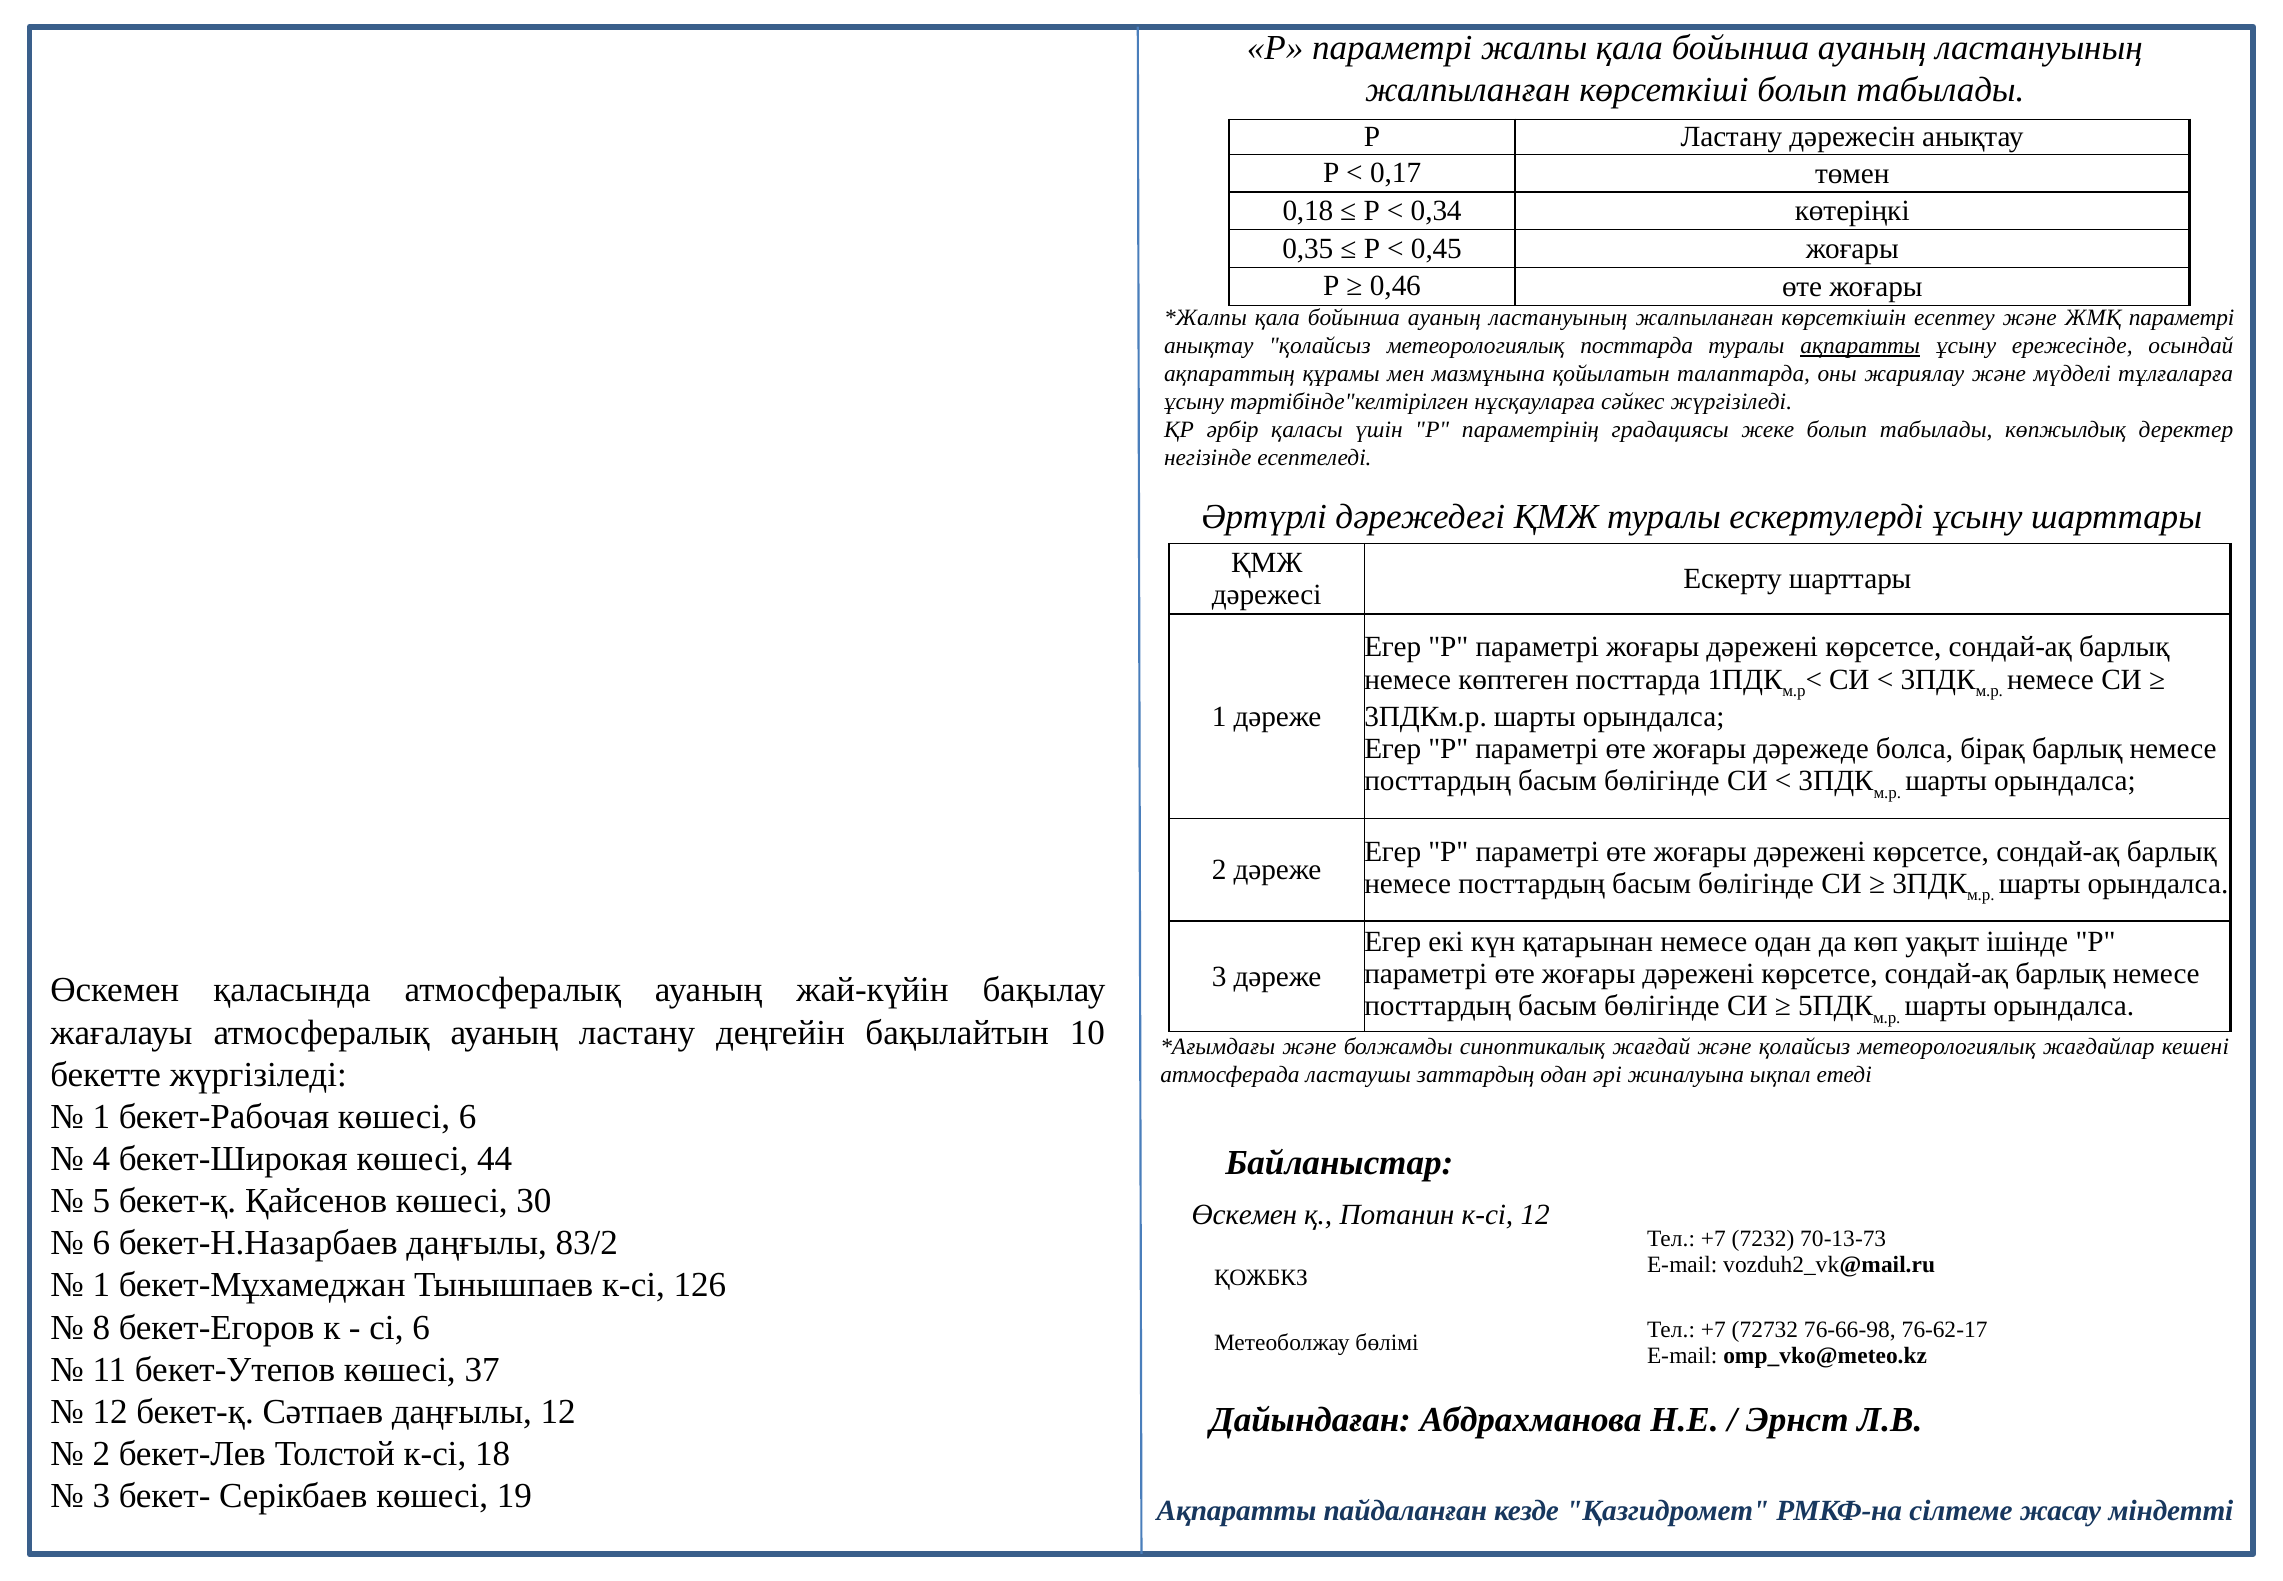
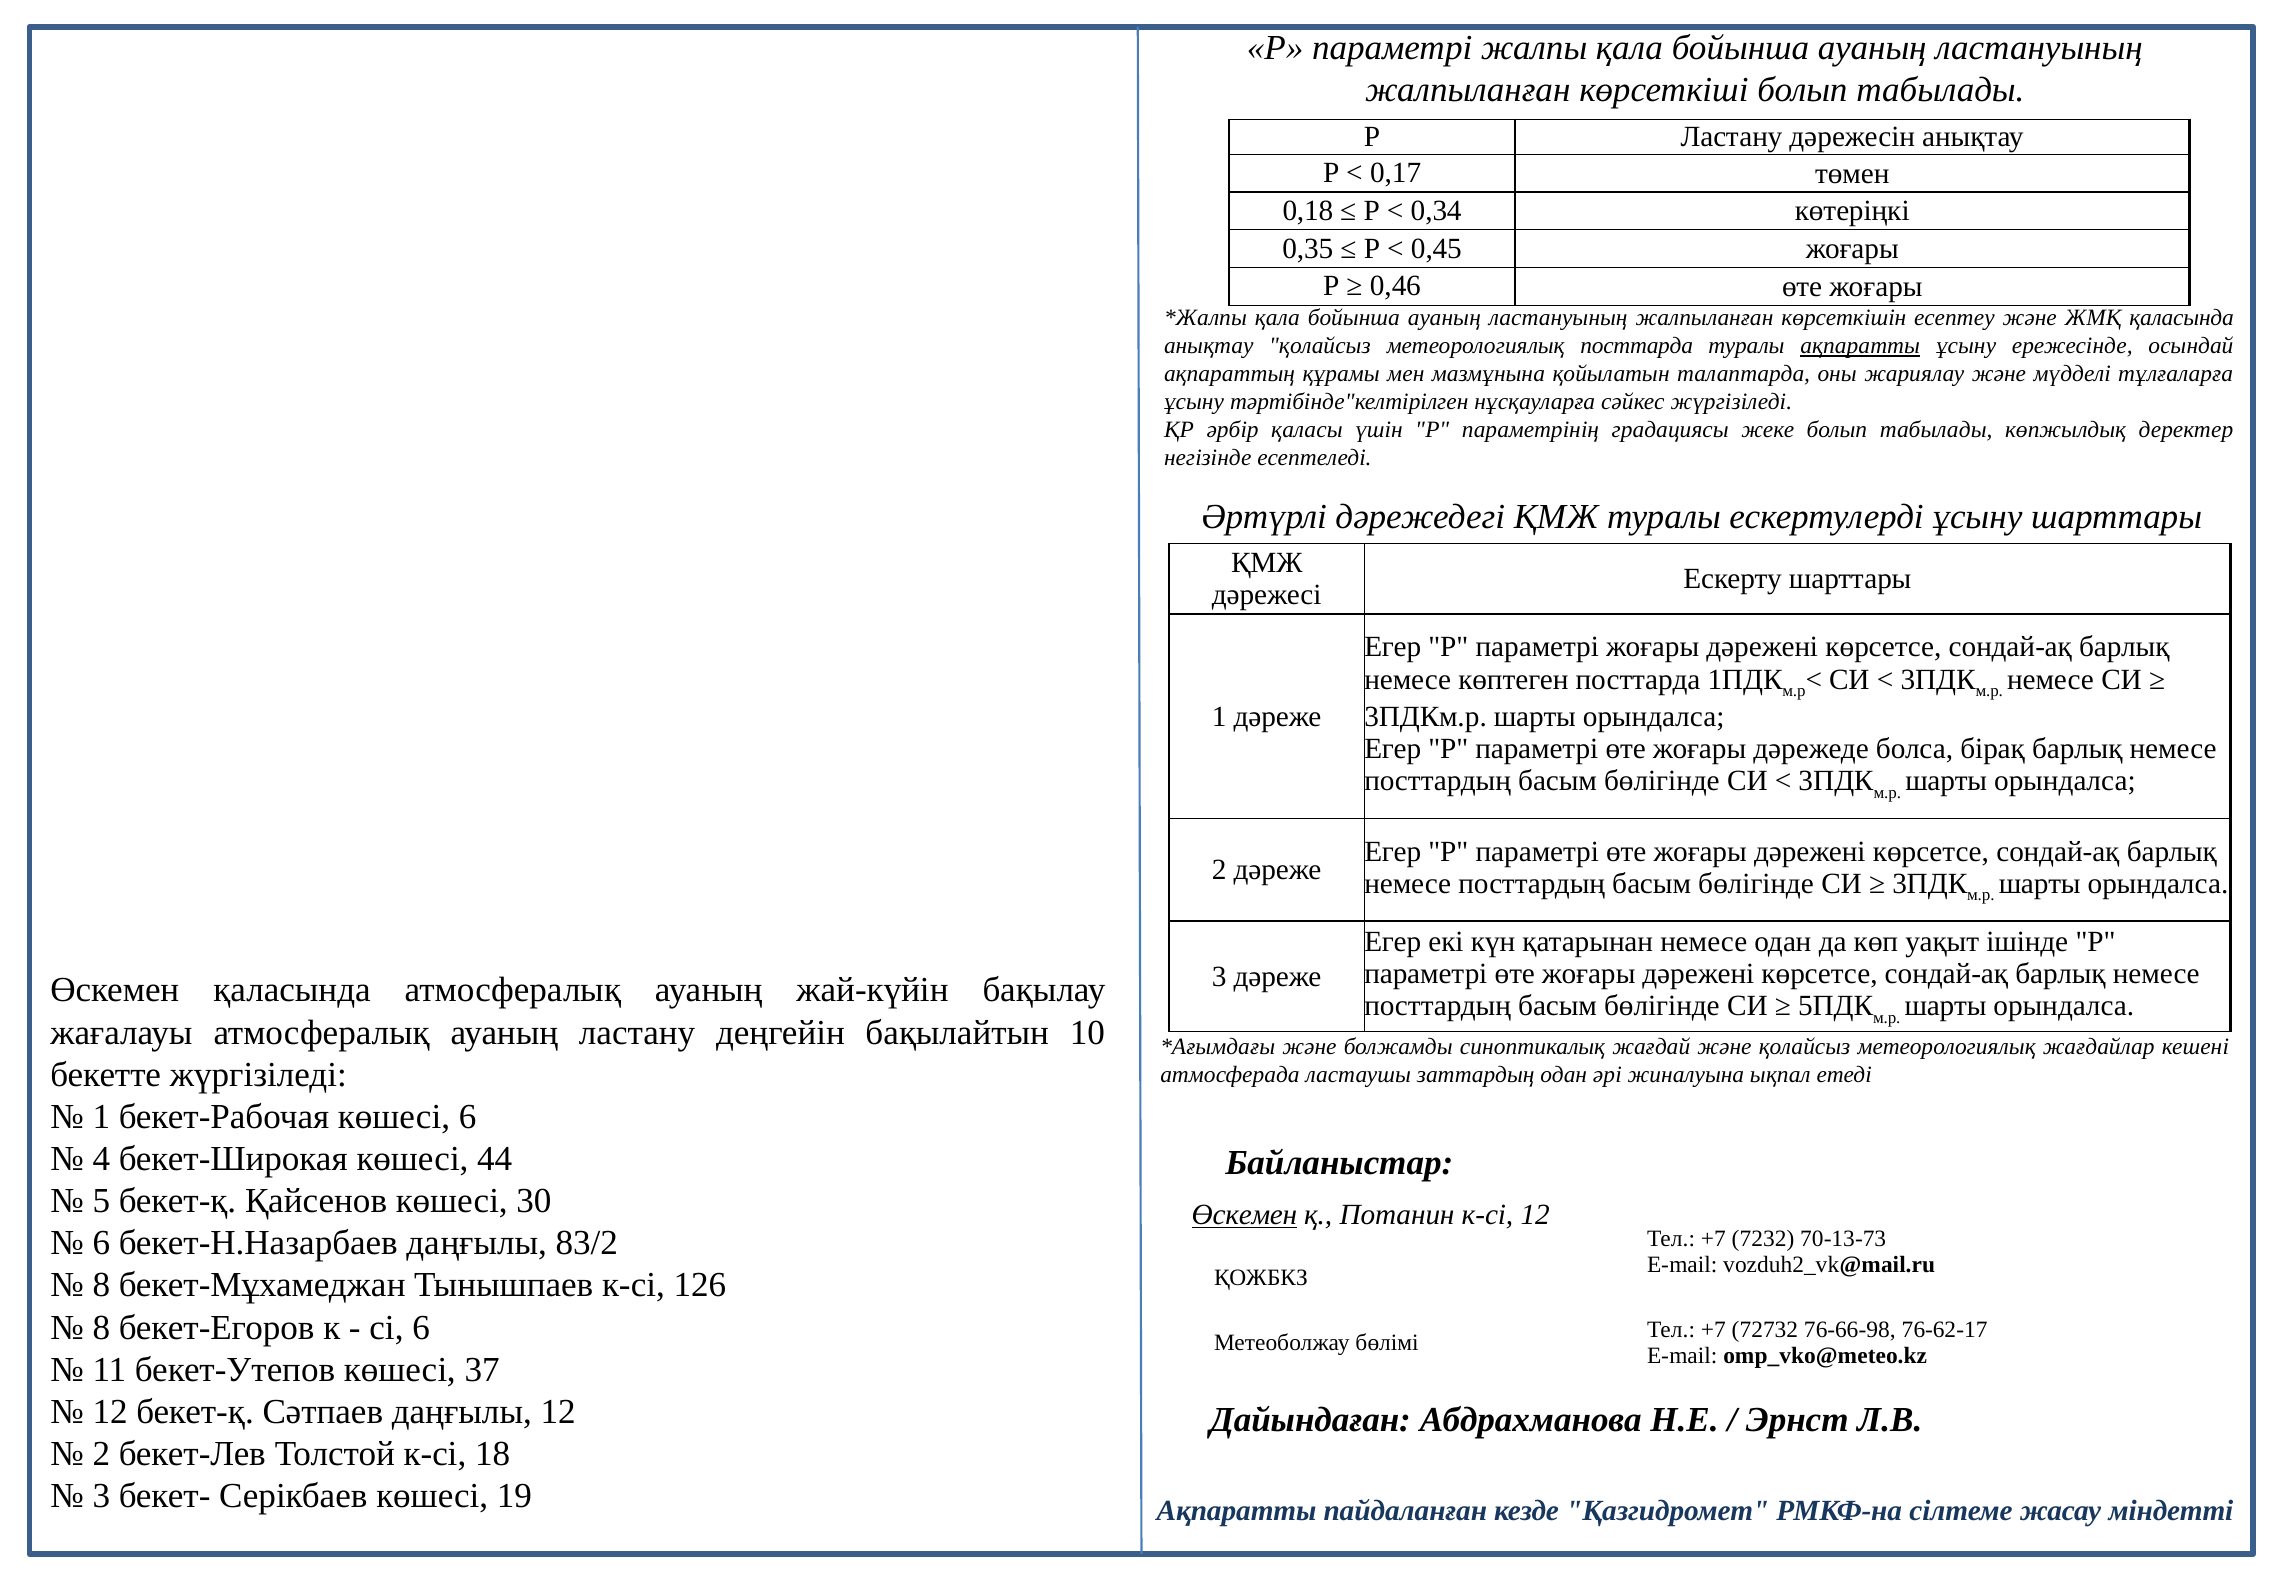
ЖМҚ параметрі: параметрі -> қаласында (2182, 318)
Өскемен underline: none -> present (1244, 1215)
1: 1 -> 8 (101, 1285)
